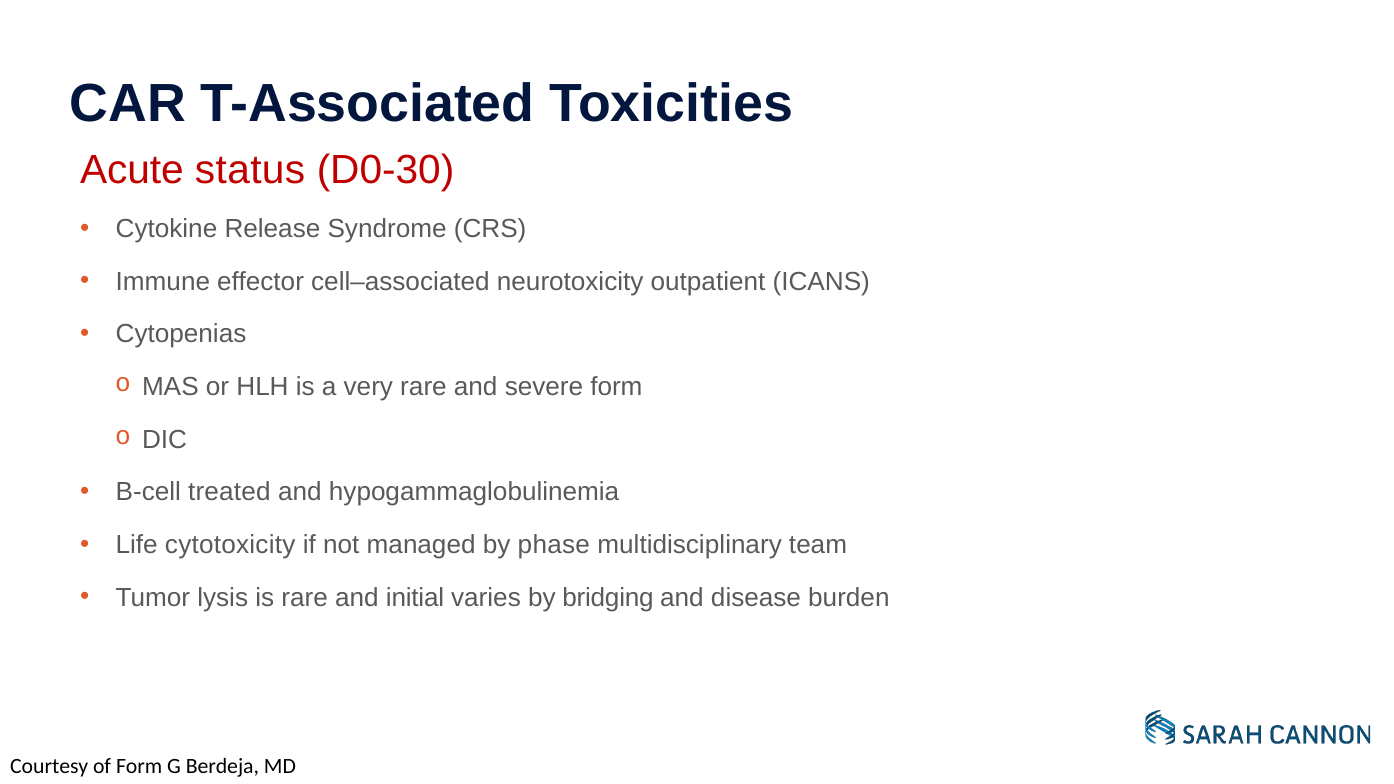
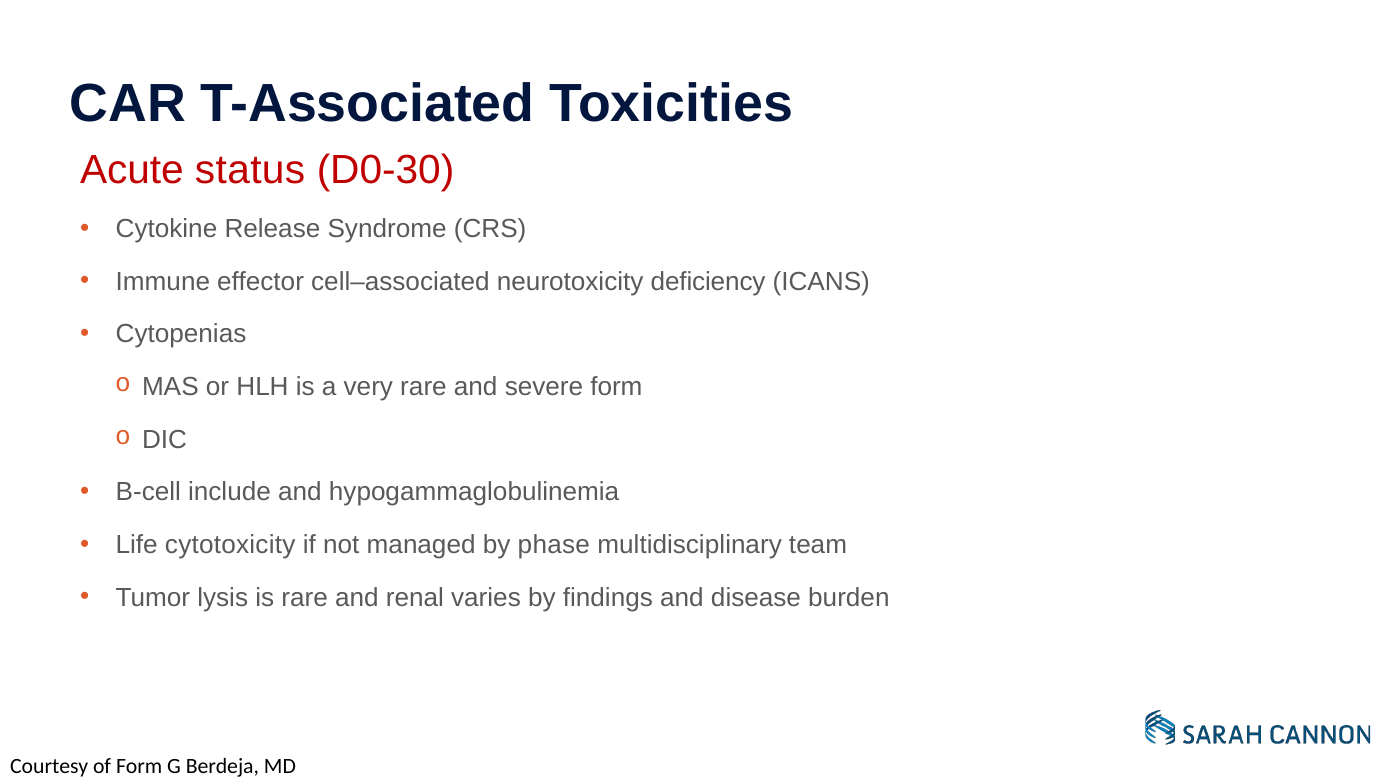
outpatient: outpatient -> deficiency (708, 282)
treated: treated -> include (229, 492)
initial: initial -> renal (415, 598)
bridging: bridging -> findings (608, 598)
